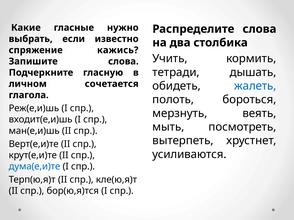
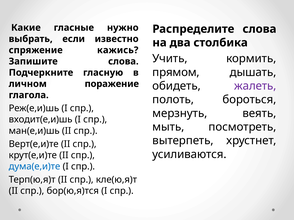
тетради: тетради -> прямом (176, 72)
сочетается: сочетается -> поражение (112, 84)
жалеть colour: blue -> purple (255, 86)
